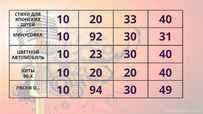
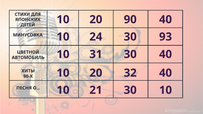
33: 33 -> 90 (130, 20)
92: 92 -> 24 (96, 37)
31: 31 -> 93 (166, 37)
23: 23 -> 31 (96, 54)
20 20: 20 -> 32 (130, 73)
94: 94 -> 21 (96, 90)
30 49: 49 -> 10 (166, 90)
